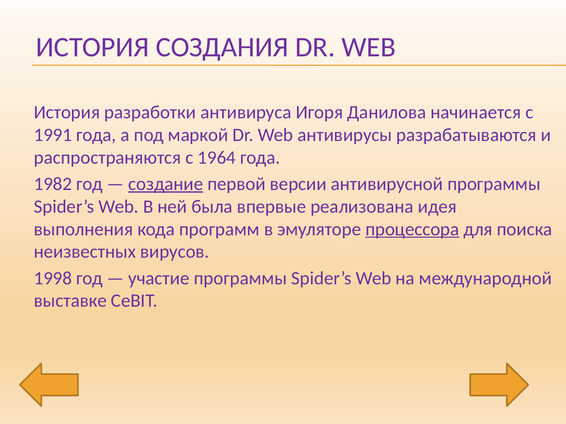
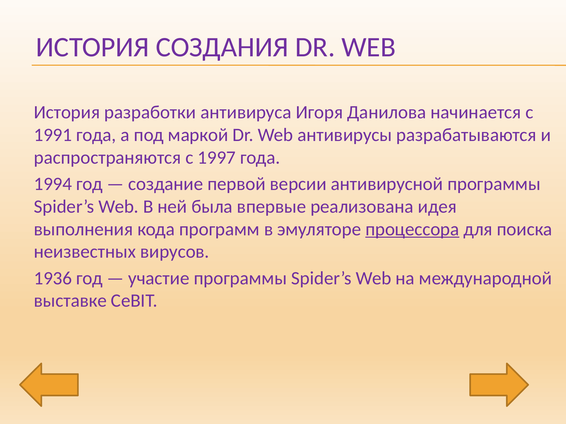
1964: 1964 -> 1997 (217, 158)
1982: 1982 -> 1994 (53, 184)
создание underline: present -> none (166, 184)
1998: 1998 -> 1936 (53, 278)
